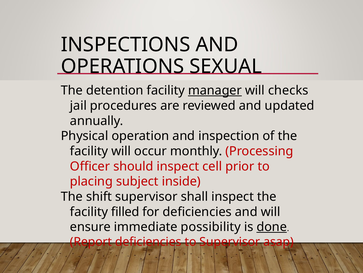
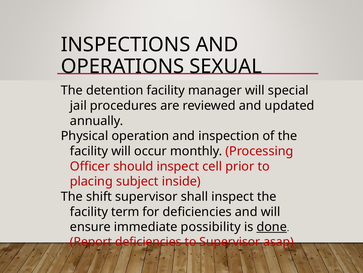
manager underline: present -> none (215, 90)
checks: checks -> special (288, 90)
filled: filled -> term (125, 211)
